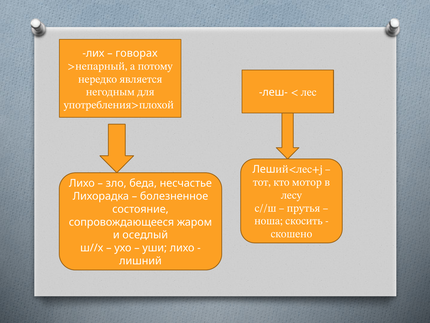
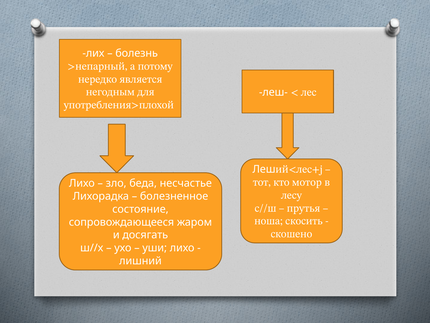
говорах: говорах -> болезнь (137, 53)
оседлый: оседлый -> досягать (145, 235)
